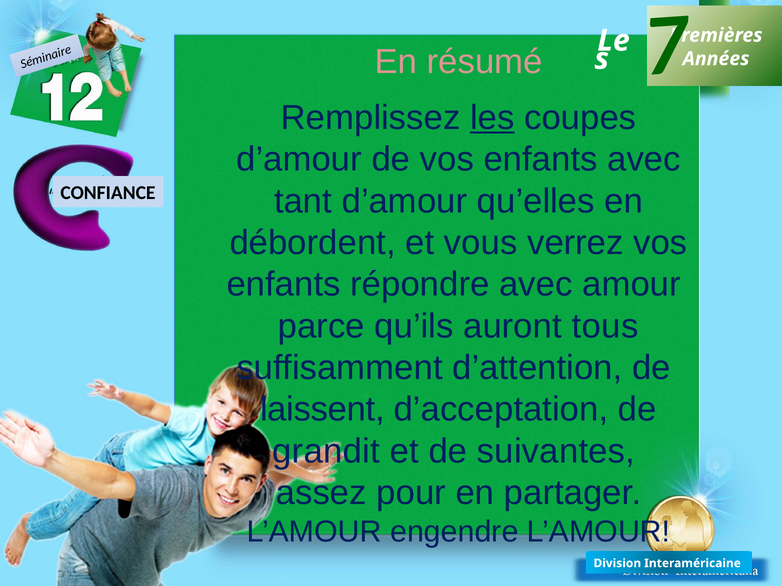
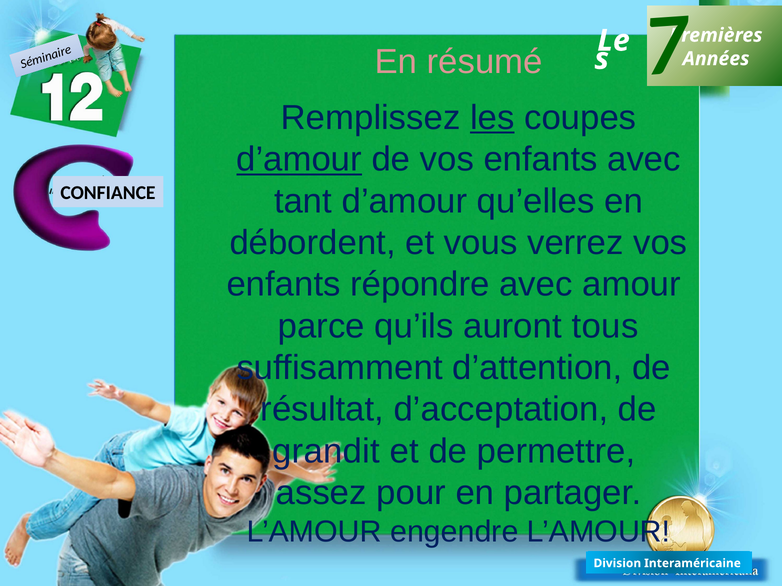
d’amour underline: none -> present (299, 160)
laissent: laissent -> résultat (322, 410)
suivantes: suivantes -> permettre (556, 452)
